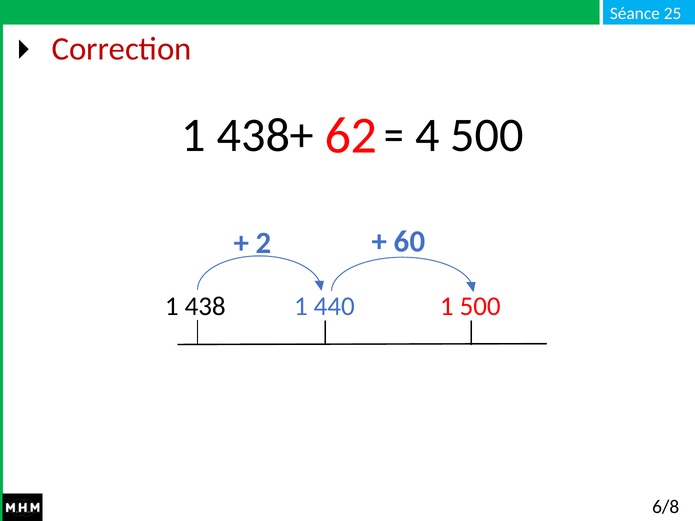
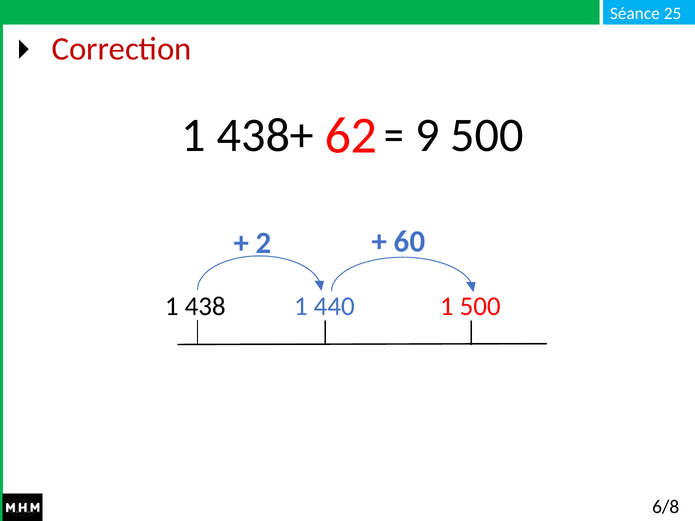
4: 4 -> 9 (427, 136)
